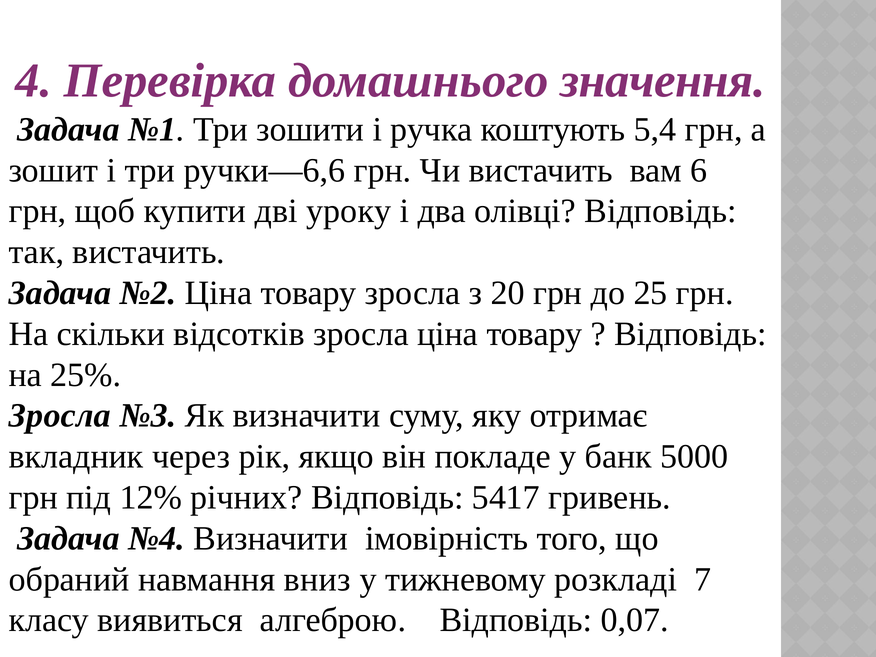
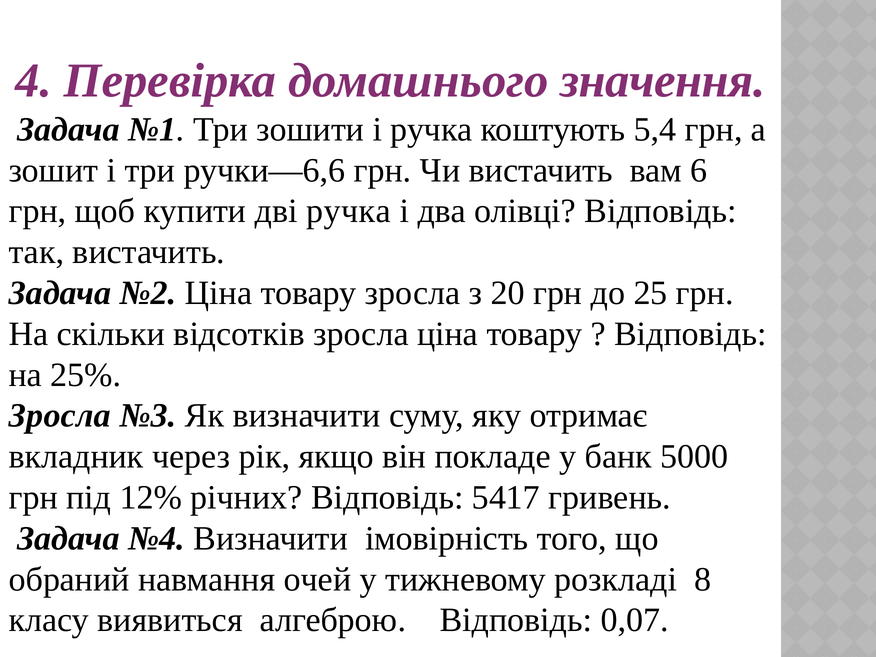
дві уроку: уроку -> ручка (349, 211)
вниз: вниз -> очей (318, 579)
7: 7 -> 8 (703, 579)
